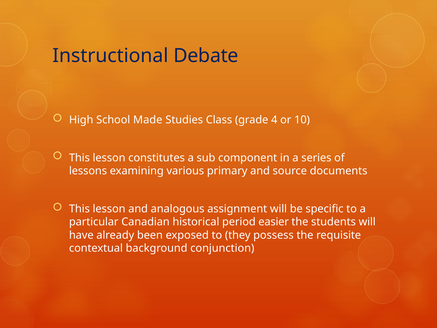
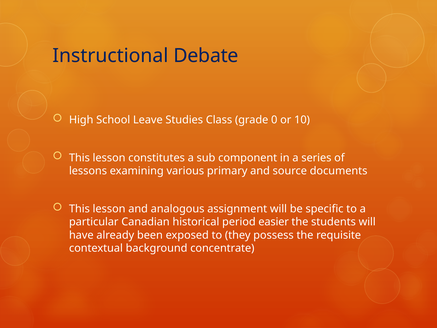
Made: Made -> Leave (148, 120)
4: 4 -> 0 (274, 120)
conjunction: conjunction -> concentrate (222, 248)
